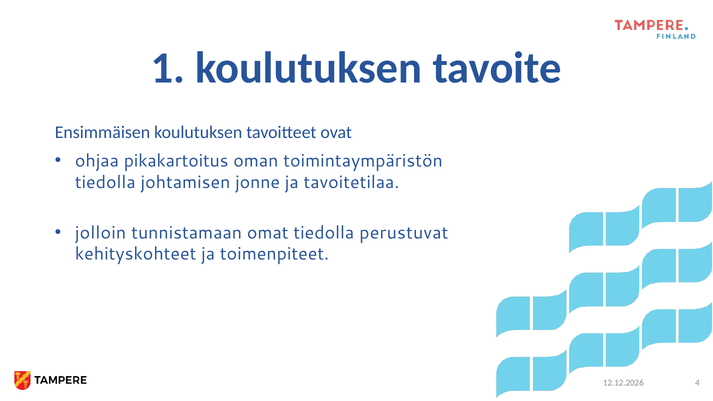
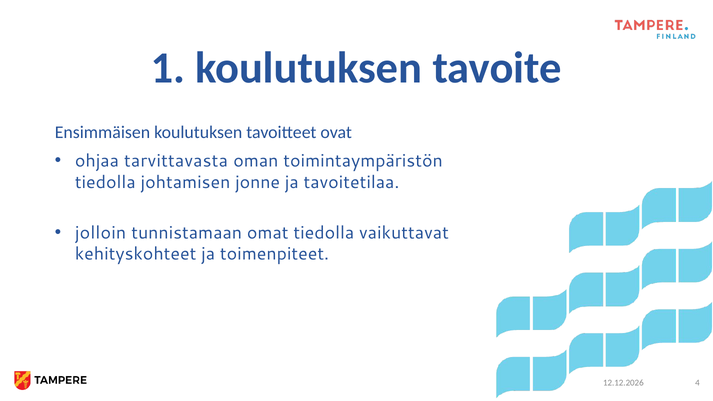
pikakartoitus: pikakartoitus -> tarvittavasta (176, 161)
perustuvat: perustuvat -> vaikuttavat (404, 233)
